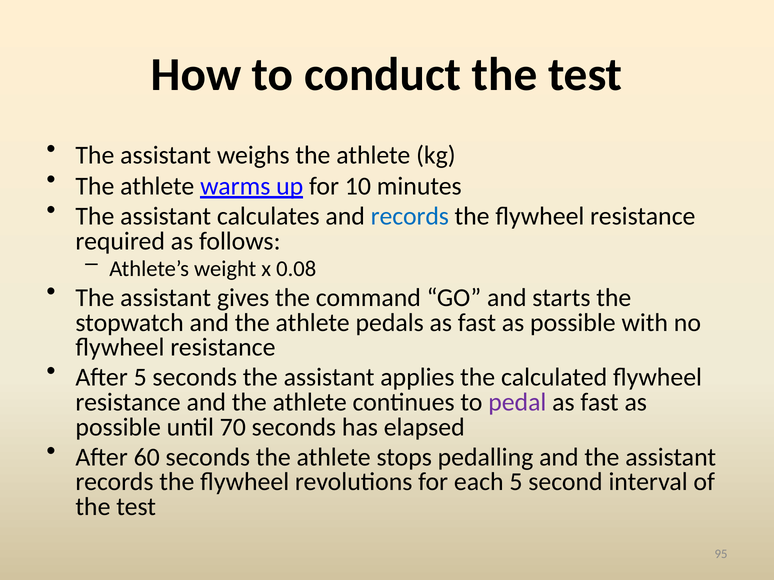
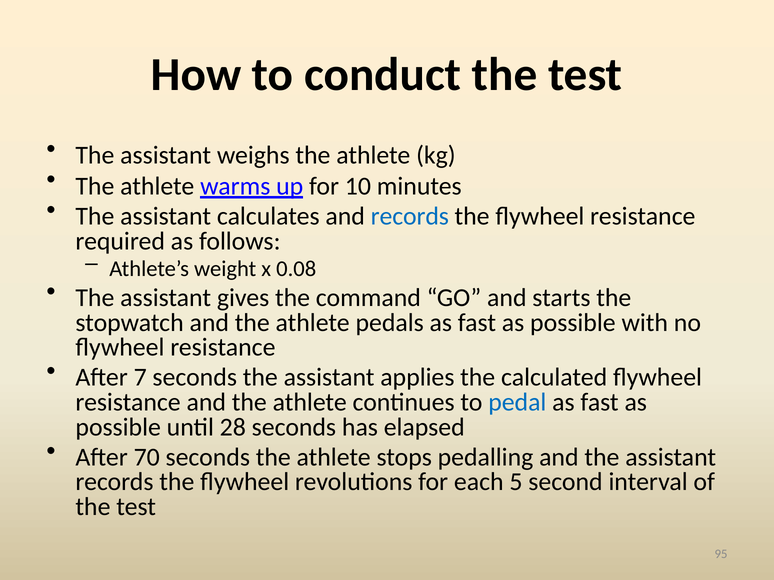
After 5: 5 -> 7 (140, 378)
pedal colour: purple -> blue (517, 403)
70: 70 -> 28 (233, 427)
60: 60 -> 70 (147, 458)
